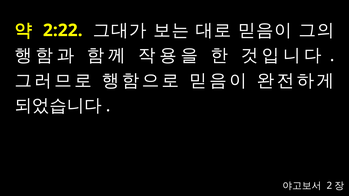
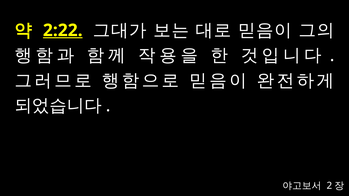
2:22 underline: none -> present (63, 30)
